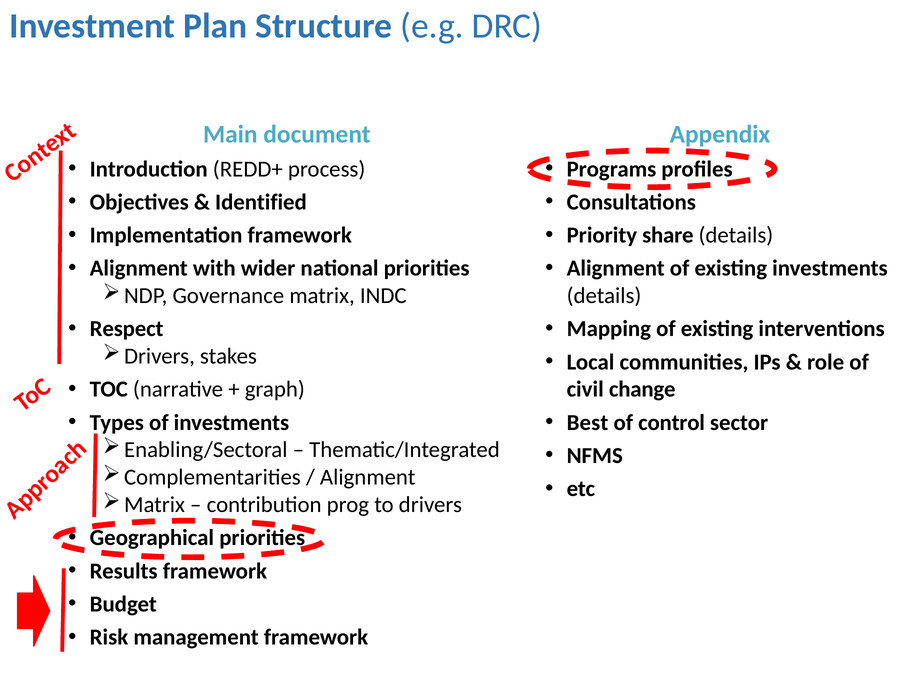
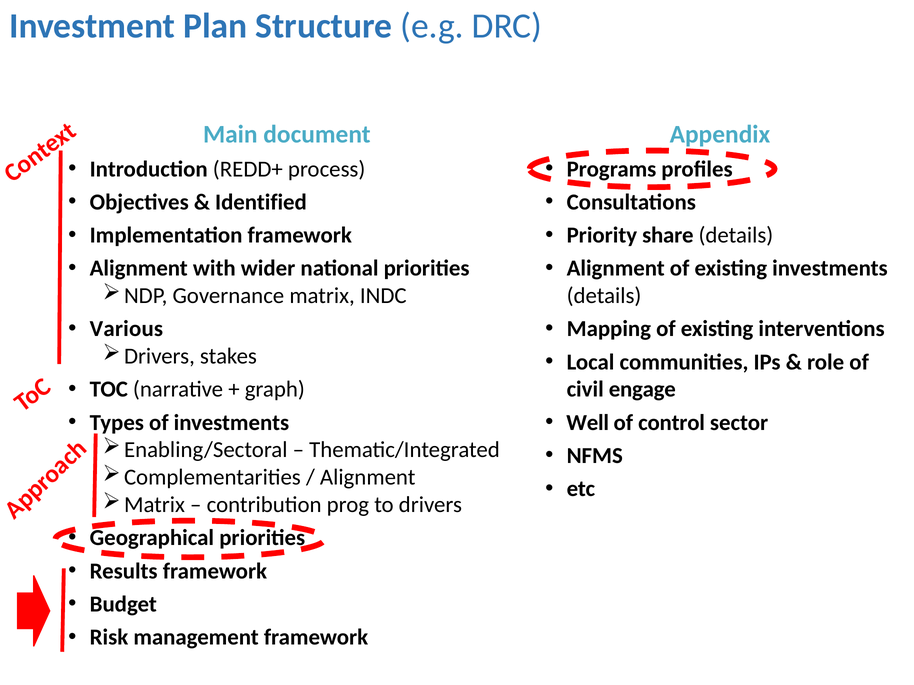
Respect: Respect -> Various (126, 329)
change: change -> engage (642, 390)
Best: Best -> Well (588, 423)
